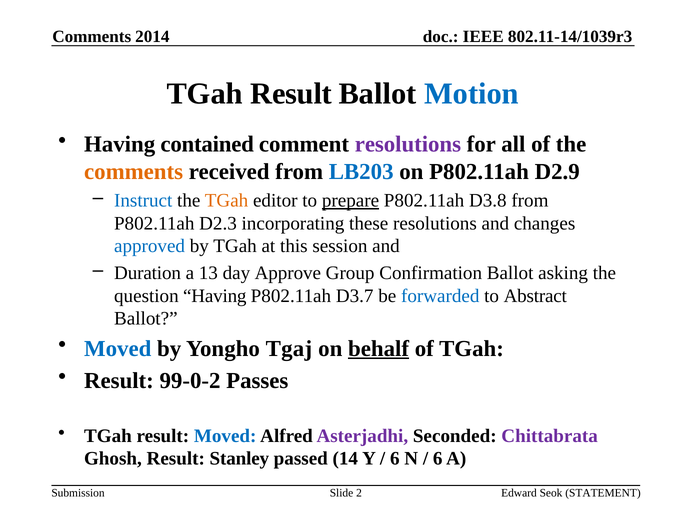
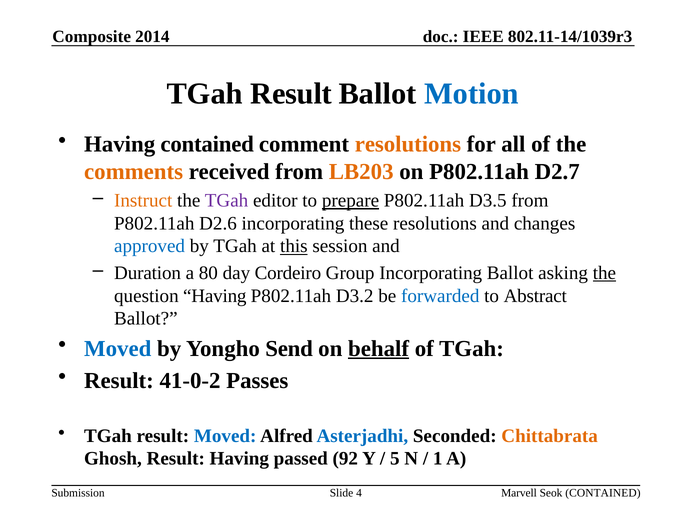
Comments: Comments -> Composite (92, 37)
resolutions colour: purple -> orange (408, 145)
LB203 colour: blue -> orange (361, 172)
D2.9: D2.9 -> D2.7 (557, 172)
Instruct colour: blue -> orange (143, 201)
TGah colour: orange -> purple (227, 201)
D3.8: D3.8 -> D3.5 (488, 201)
D2.3: D2.3 -> D2.6 (218, 224)
this underline: none -> present (294, 246)
13: 13 -> 80 (208, 273)
Approve: Approve -> Cordeiro (288, 273)
Group Confirmation: Confirmation -> Incorporating (431, 273)
the underline: none -> present (604, 273)
D3.7: D3.7 -> D3.2 (355, 296)
Tgaj: Tgaj -> Send (289, 349)
99-0-2: 99-0-2 -> 41-0-2 (190, 381)
Asterjadhi colour: purple -> blue (362, 436)
Chittabrata colour: purple -> orange (550, 436)
Result Stanley: Stanley -> Having (239, 459)
14: 14 -> 92 (345, 459)
6: 6 -> 5 (395, 459)
6: 6 -> 1 (438, 459)
2: 2 -> 4 (359, 493)
Edward: Edward -> Marvell (519, 493)
Seok STATEMENT: STATEMENT -> CONTAINED (603, 493)
